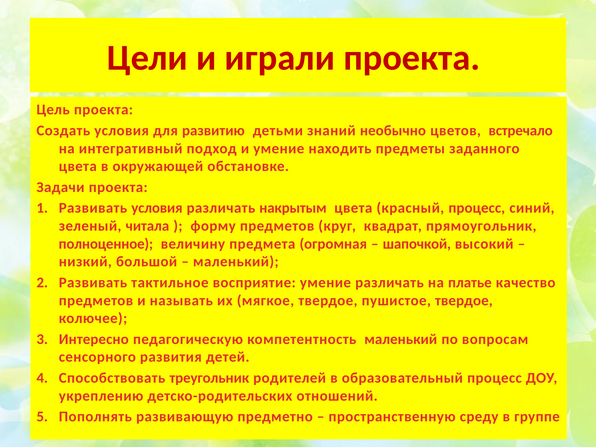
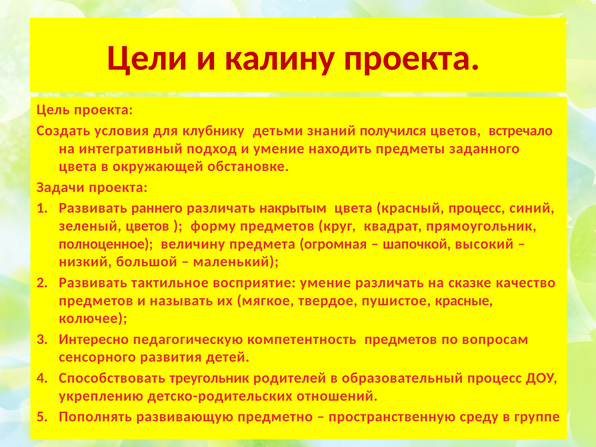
играли: играли -> калину (280, 58)
развитию: развитию -> клубнику (213, 131)
необычно: необычно -> получился (393, 131)
Развивать условия: условия -> раннего (157, 208)
зеленый читала: читала -> цветов (147, 226)
платье: платье -> сказке (470, 283)
пушистое твердое: твердое -> красные (464, 300)
компетентность маленький: маленький -> предметов (401, 339)
